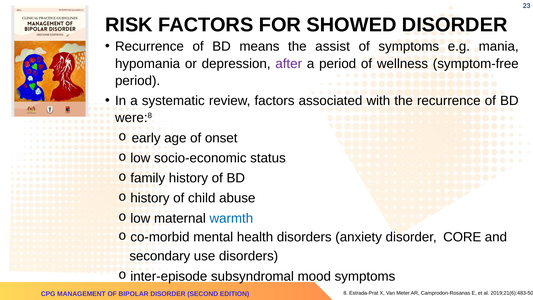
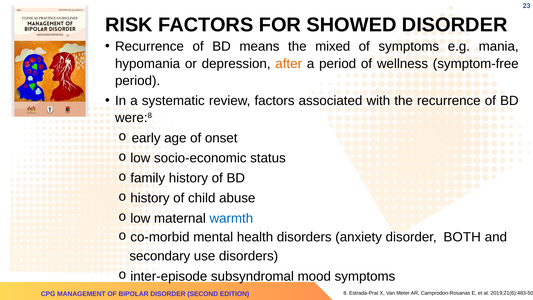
assist: assist -> mixed (333, 46)
after colour: purple -> orange (289, 64)
CORE: CORE -> BOTH (462, 237)
